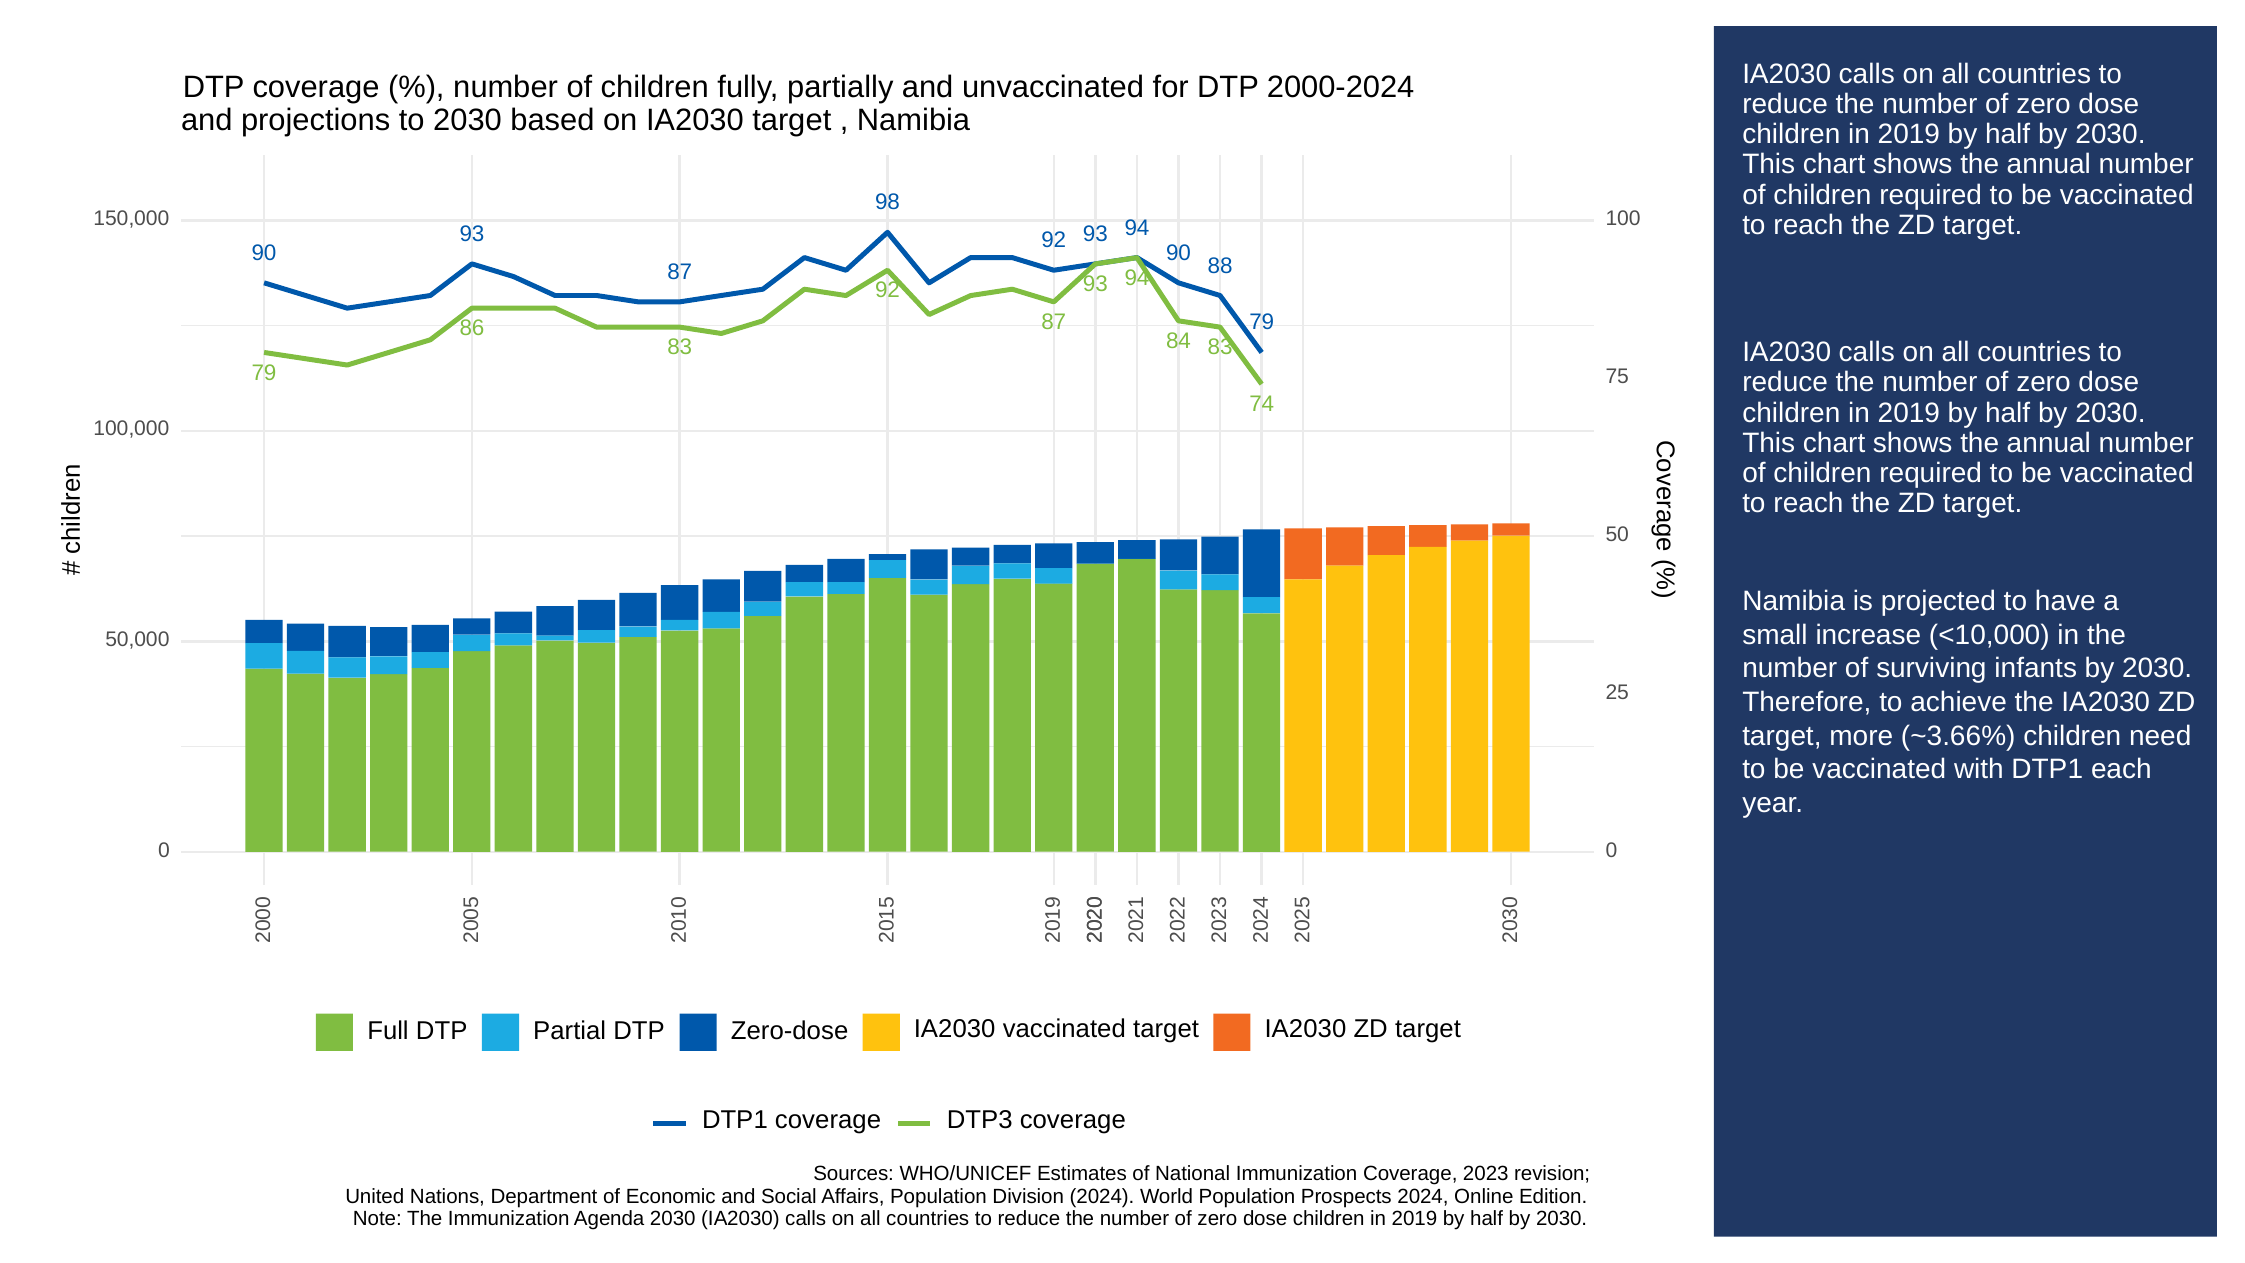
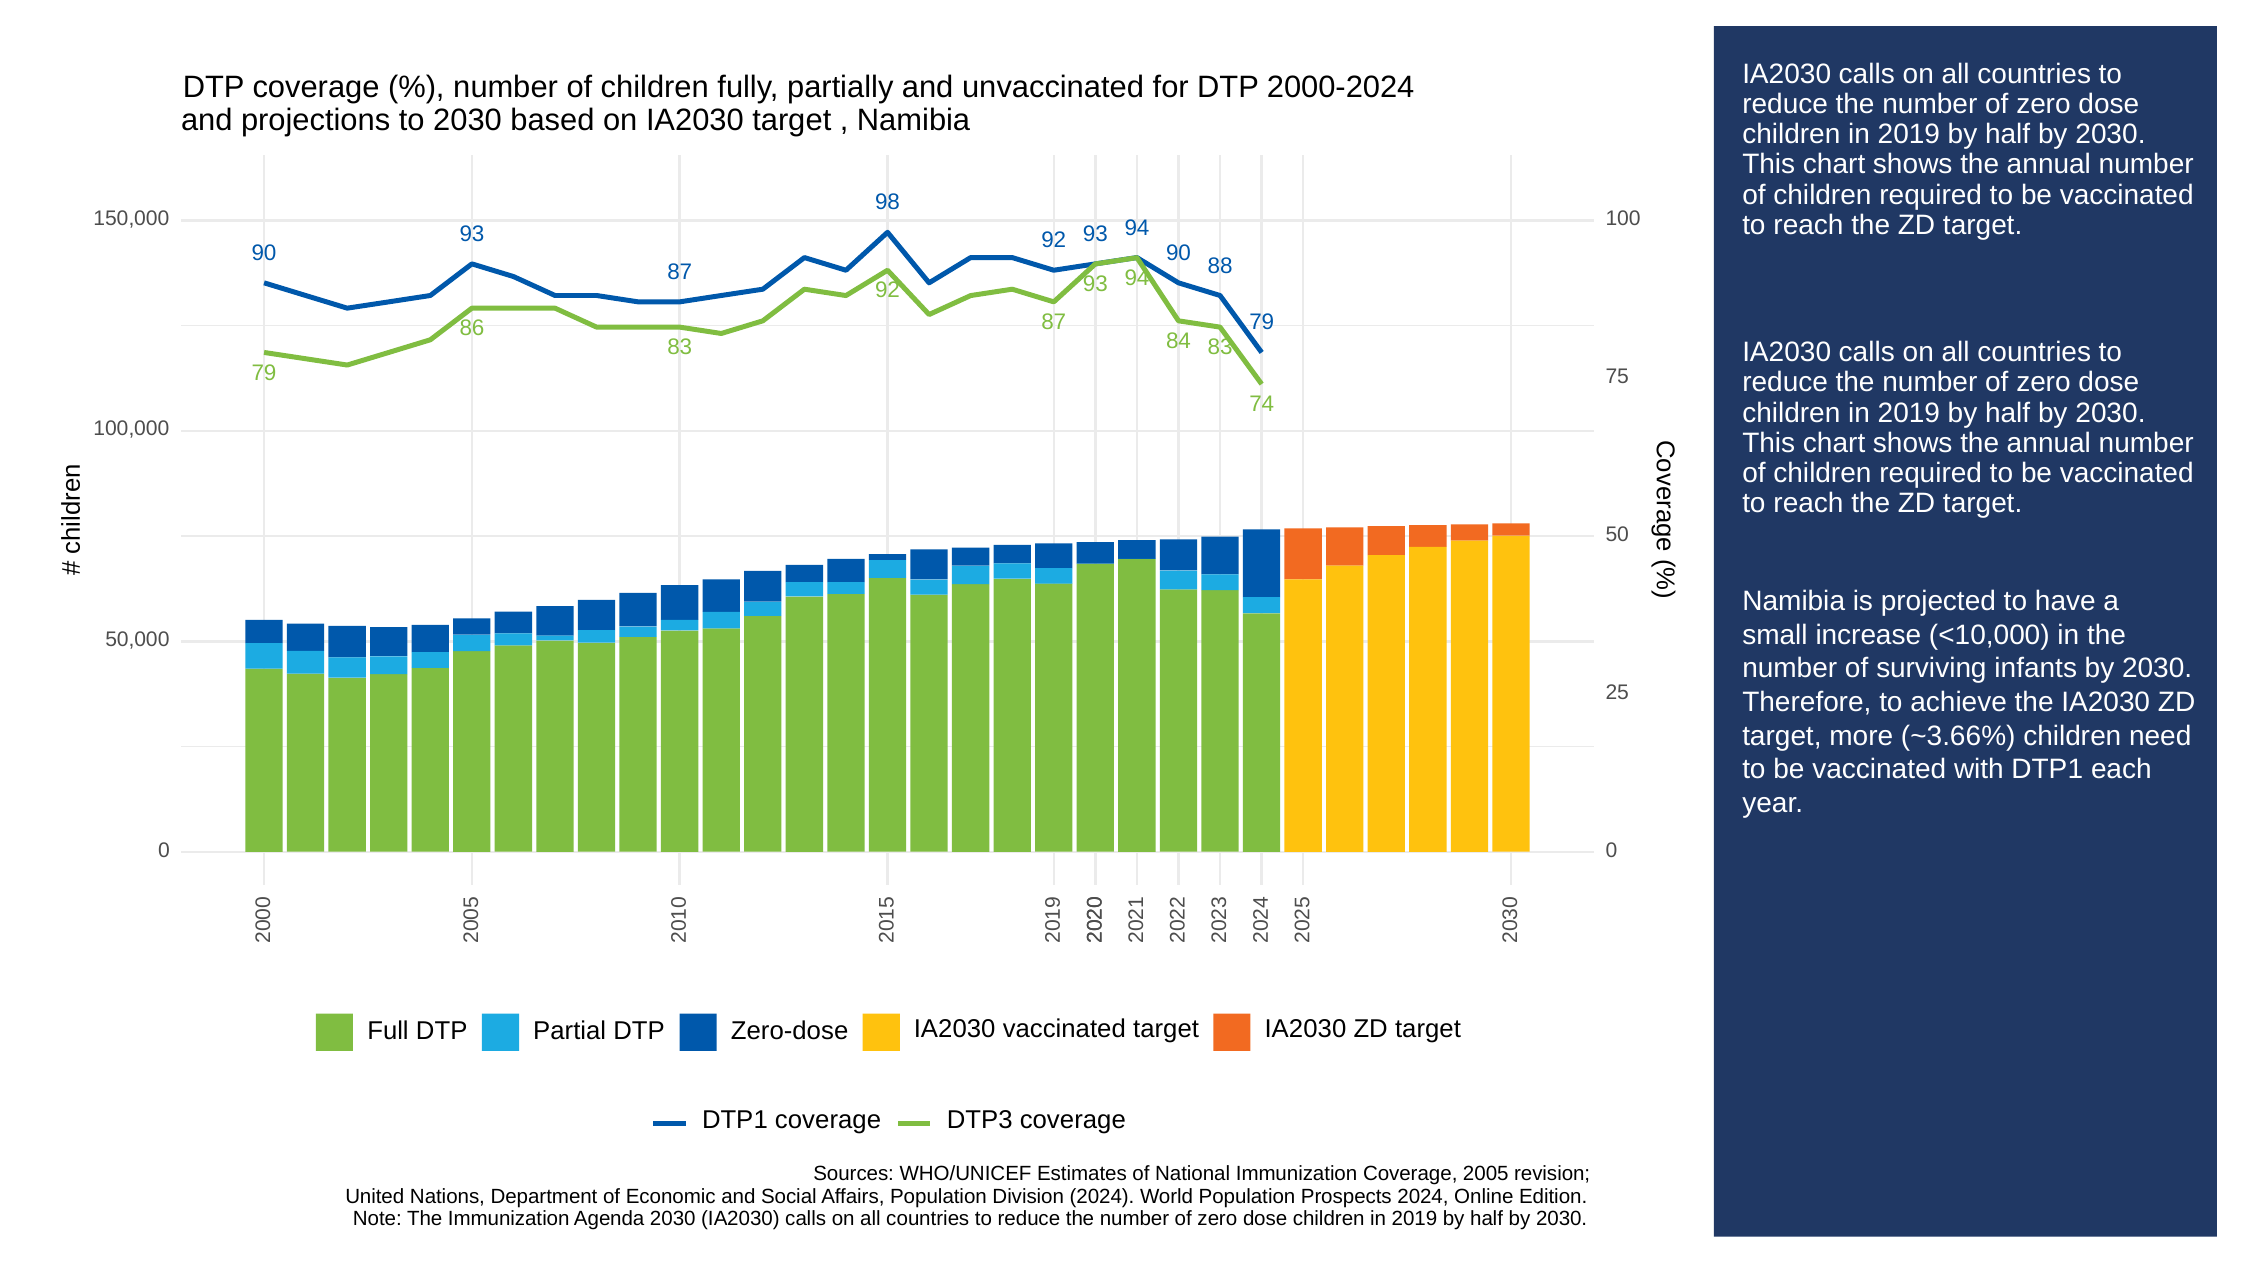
2023: 2023 -> 2005 (1486, 1174)
